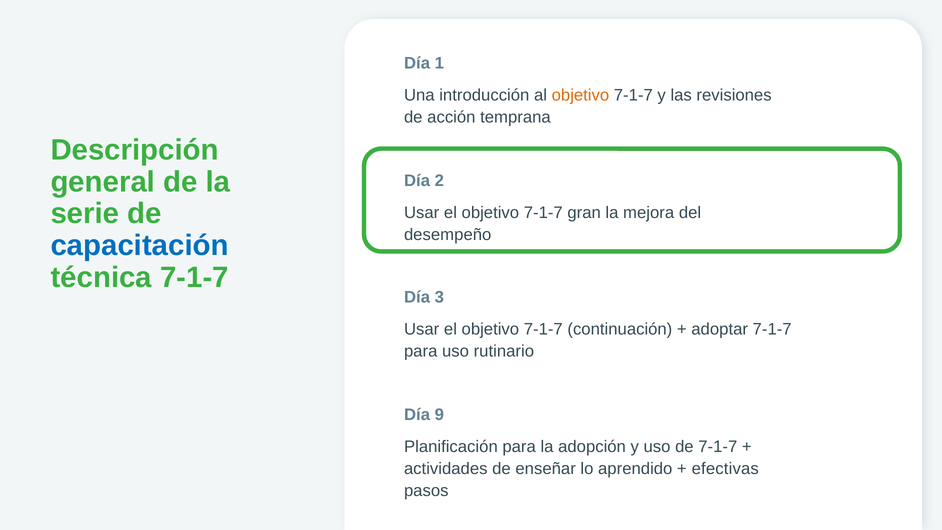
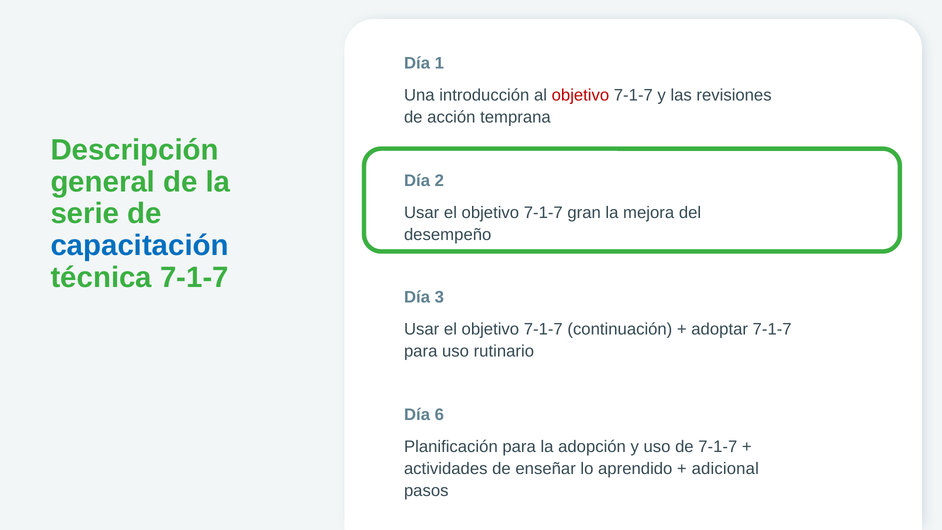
objetivo colour: orange -> red (580, 95)
9: 9 -> 6 (439, 415)
efectivas: efectivas -> adicional (725, 469)
